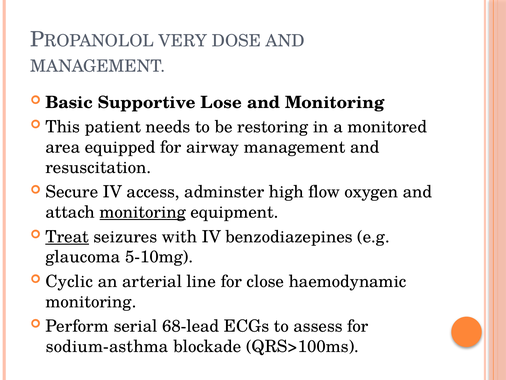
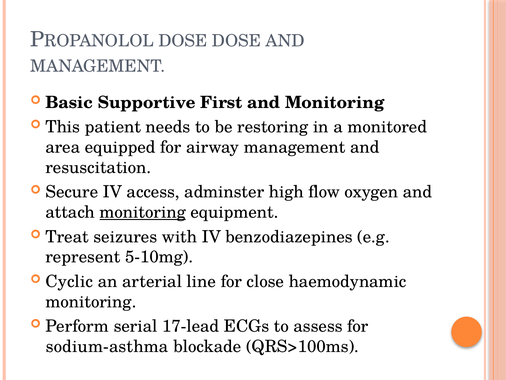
VERY: VERY -> DOSE (183, 41)
Lose: Lose -> First (221, 102)
Treat underline: present -> none (67, 236)
glaucoma: glaucoma -> represent (83, 257)
68-lead: 68-lead -> 17-lead (191, 326)
